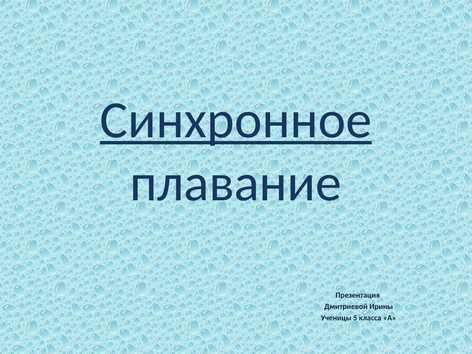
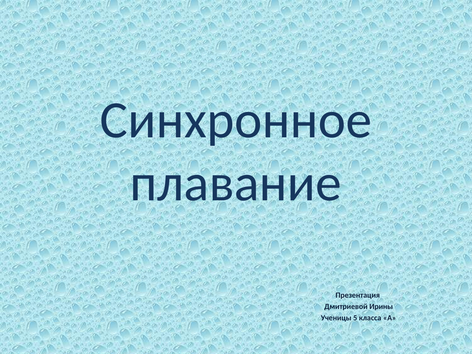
Синхронное underline: present -> none (236, 120)
